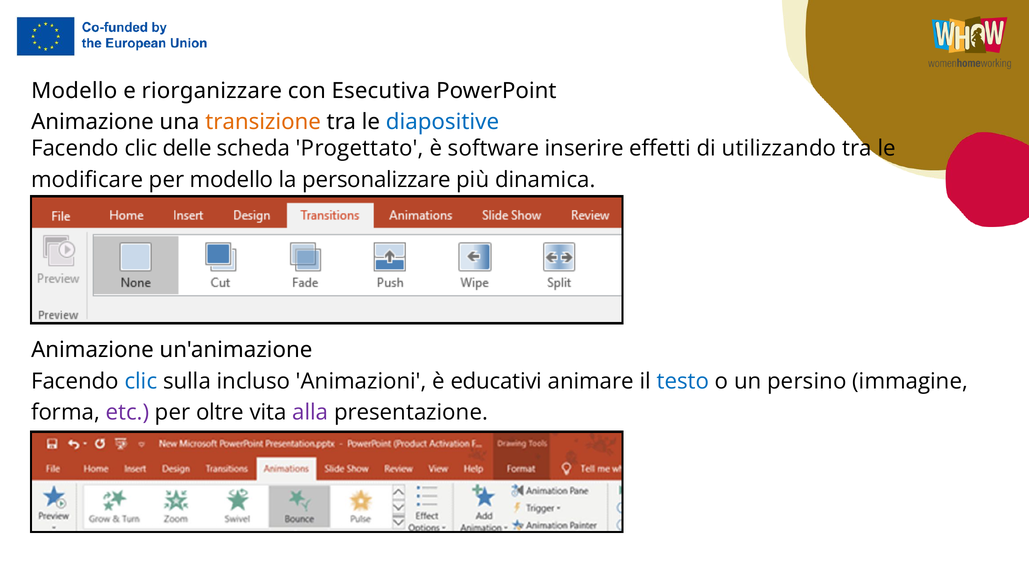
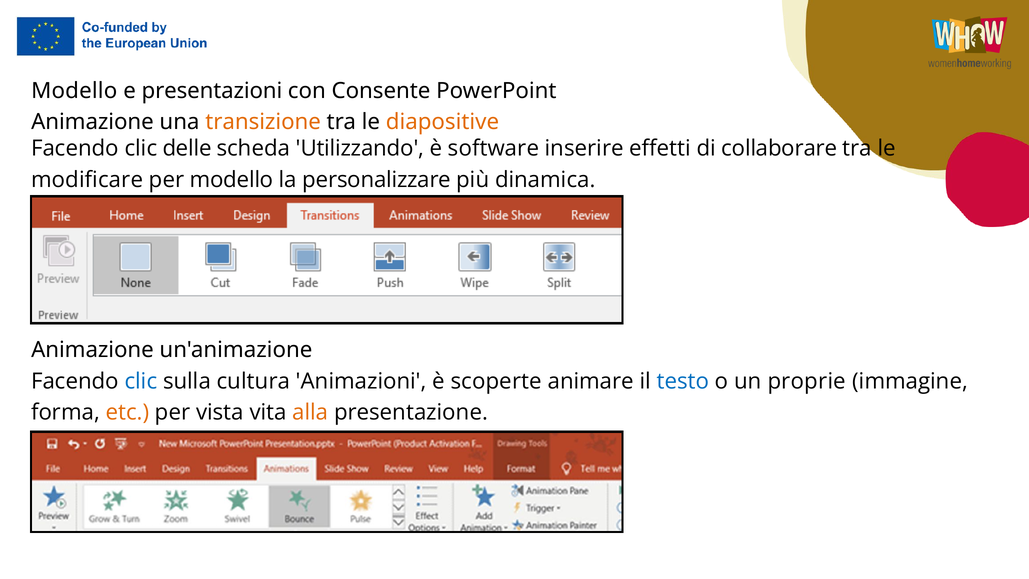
riorganizzare: riorganizzare -> presentazioni (212, 91)
Esecutiva: Esecutiva -> Consente (381, 91)
diapositive colour: blue -> orange (442, 122)
Progettato: Progettato -> Utilizzando (360, 149)
utilizzando: utilizzando -> collaborare (779, 149)
incluso: incluso -> cultura (253, 381)
educativi: educativi -> scoperte (496, 381)
persino: persino -> proprie (807, 381)
etc colour: purple -> orange (127, 412)
oltre: oltre -> vista (220, 412)
alla colour: purple -> orange (310, 412)
